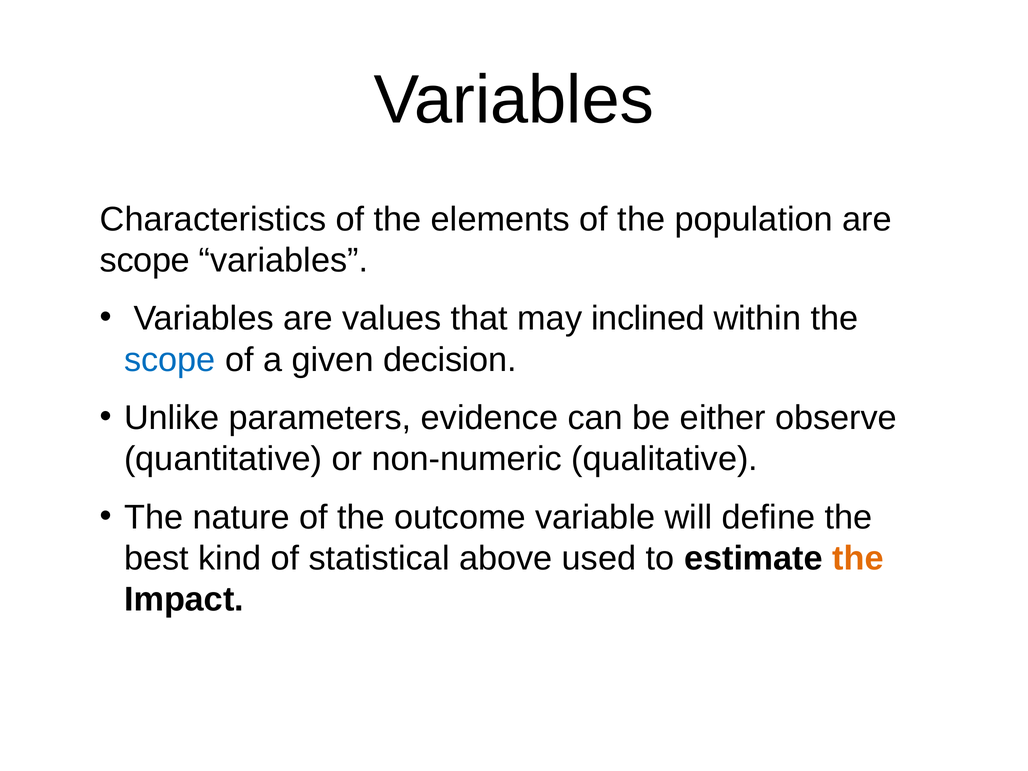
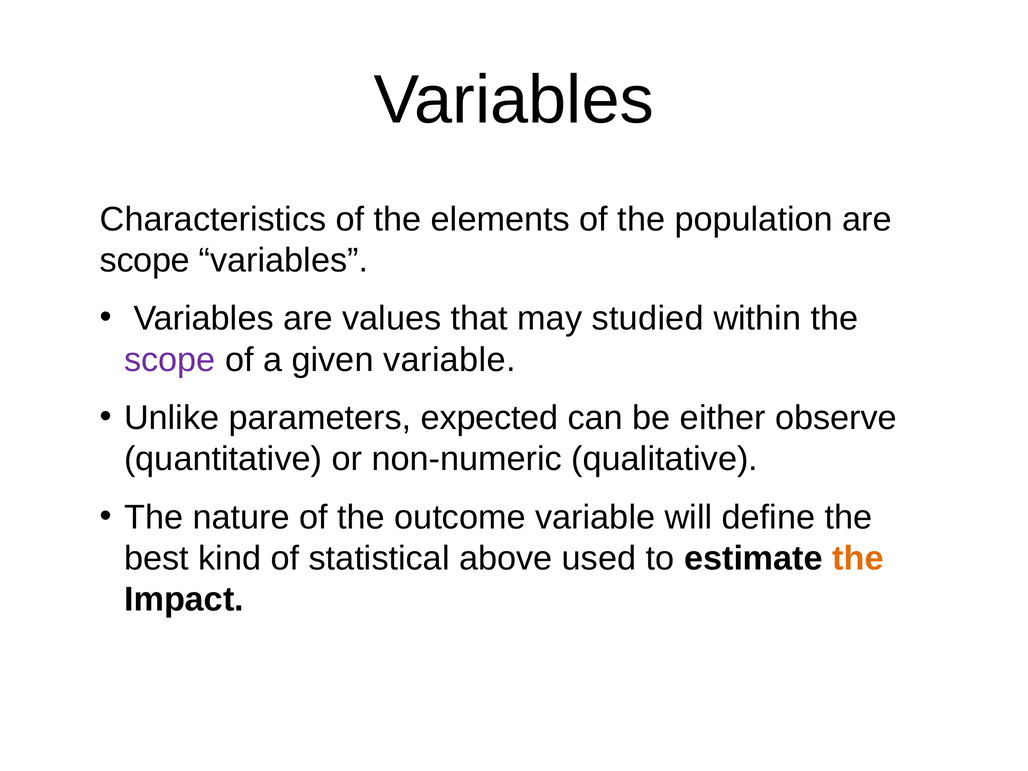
inclined: inclined -> studied (648, 319)
scope colour: blue -> purple (170, 360)
given decision: decision -> variable (450, 360)
evidence: evidence -> expected (490, 418)
